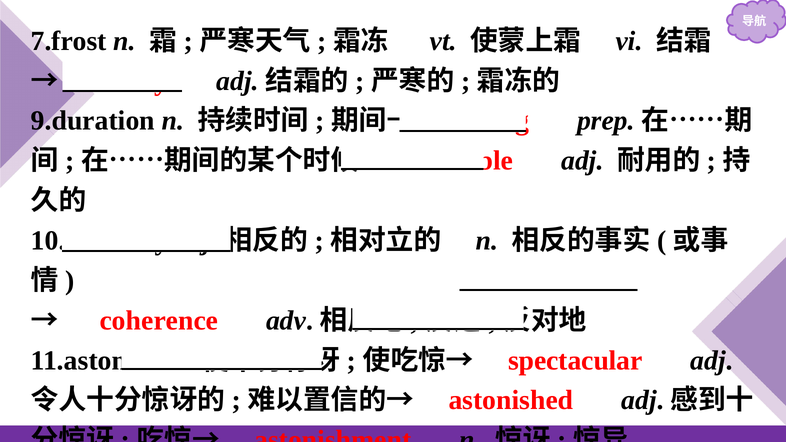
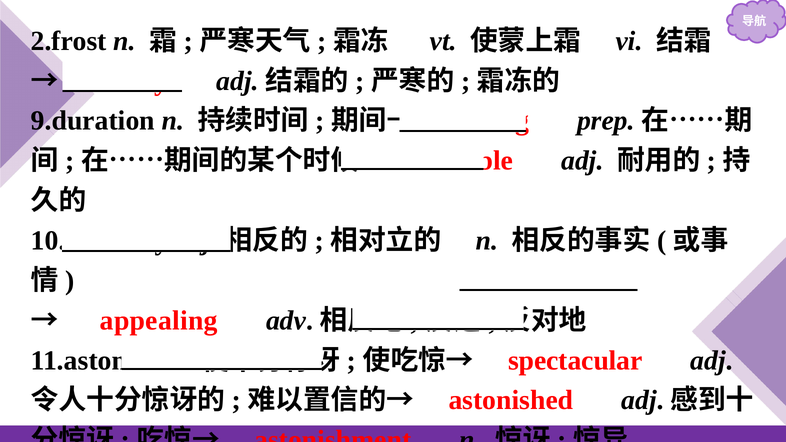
7.frost: 7.frost -> 2.frost (69, 41)
coherence: coherence -> appealing (159, 320)
